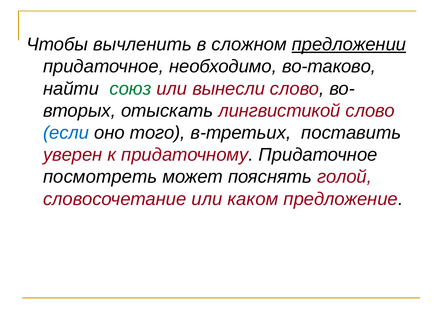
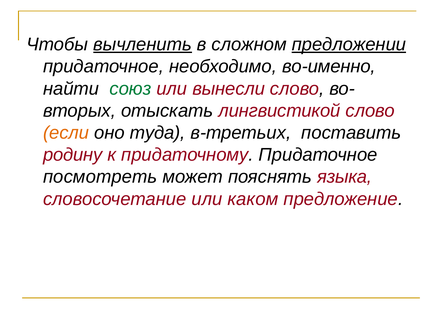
вычленить underline: none -> present (143, 45)
во-таково: во-таково -> во-именно (329, 67)
если colour: blue -> orange (66, 133)
того: того -> туда (158, 133)
уверен: уверен -> родину (73, 155)
голой: голой -> языка (345, 177)
